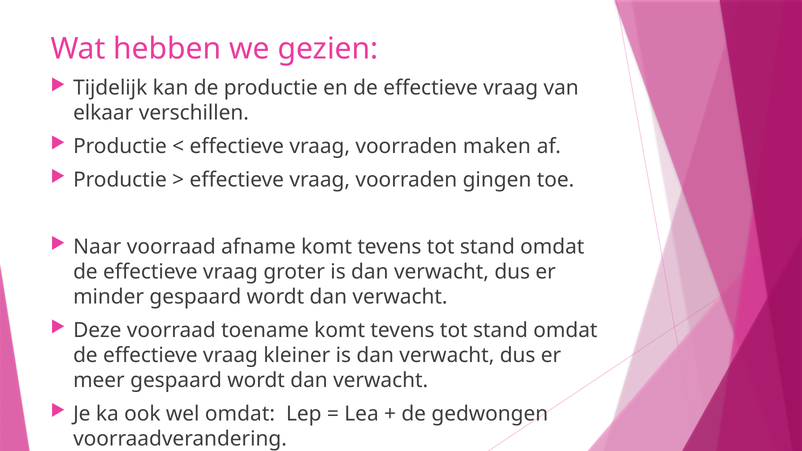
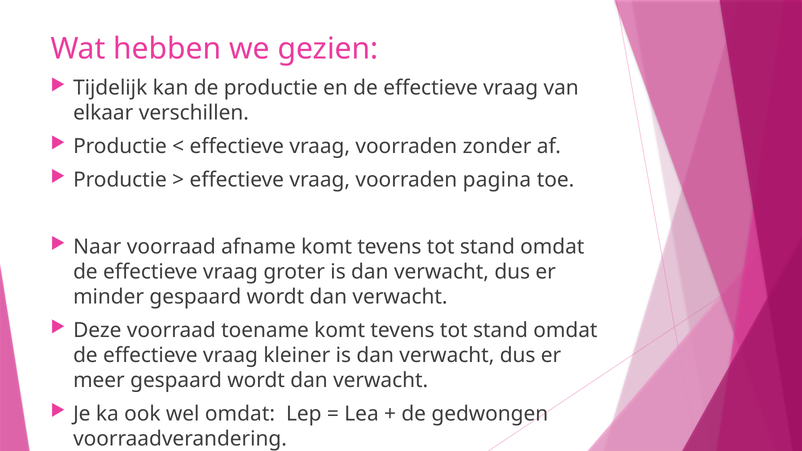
maken: maken -> zonder (497, 146)
gingen: gingen -> pagina (497, 180)
